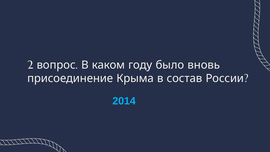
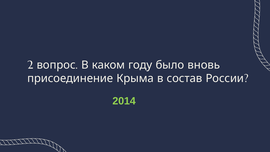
2014 colour: light blue -> light green (124, 101)
